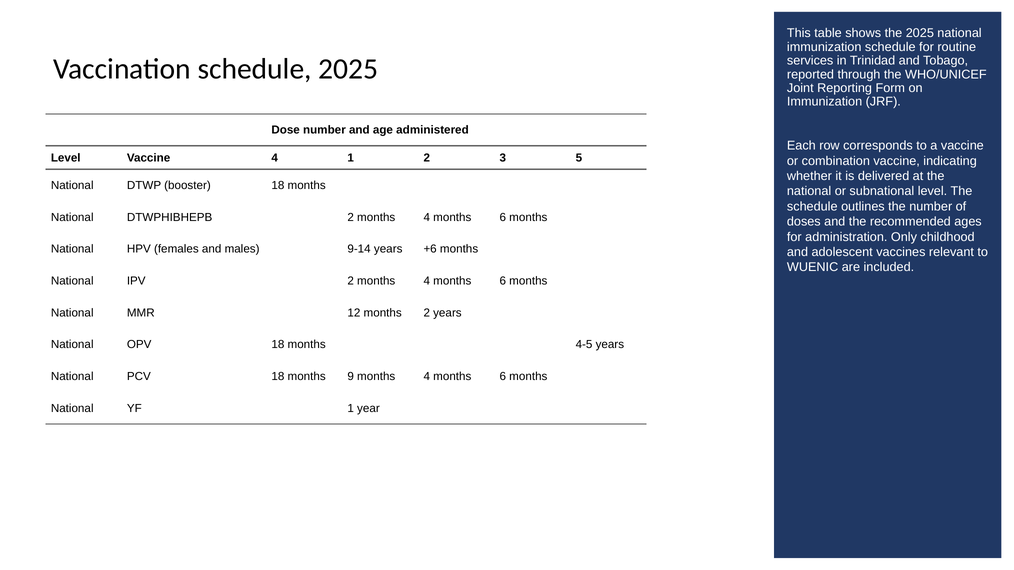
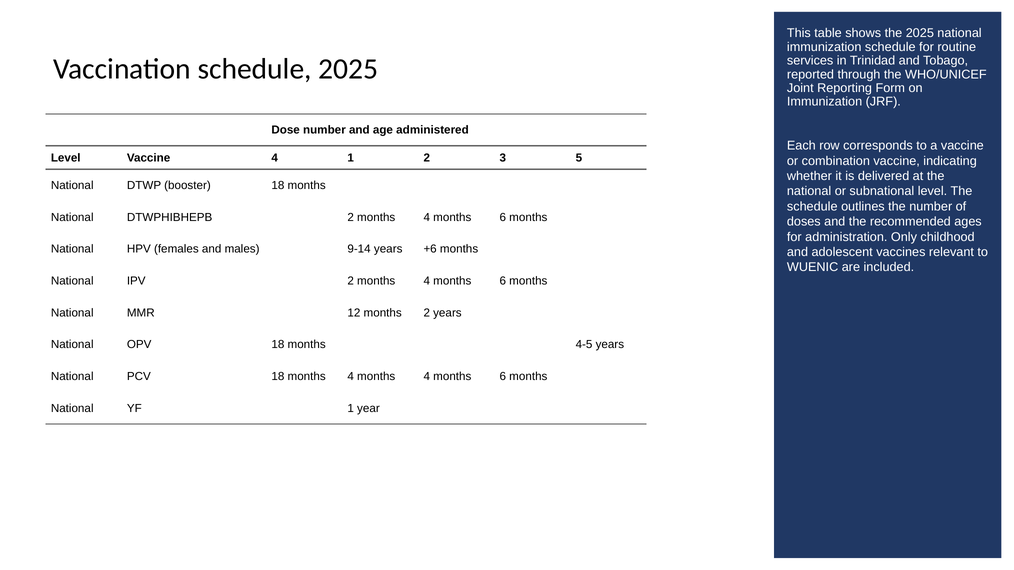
18 months 9: 9 -> 4 (351, 377)
